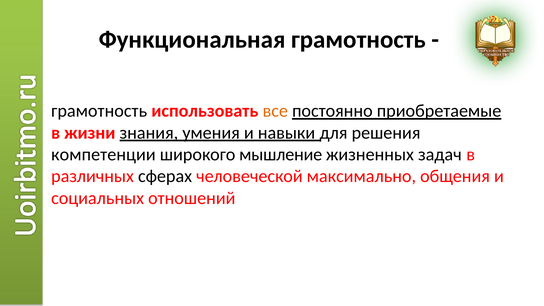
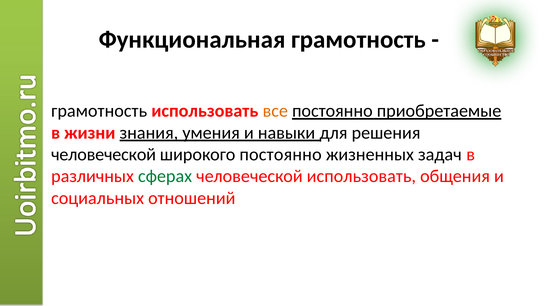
компетенции: компетенции -> человеческой (104, 155)
широкого мышление: мышление -> постоянно (281, 155)
сферах colour: black -> green (165, 176)
человеческой максимально: максимально -> использовать (361, 176)
